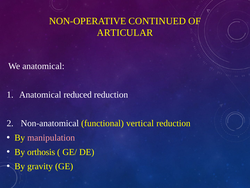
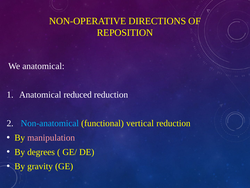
CONTINUED: CONTINUED -> DIRECTIONS (157, 21)
ARTICULAR: ARTICULAR -> REPOSITION (125, 33)
Non-anatomical colour: white -> light blue (50, 123)
orthosis: orthosis -> degrees (41, 152)
